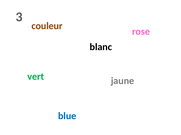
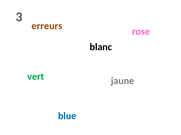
couleur: couleur -> erreurs (47, 26)
